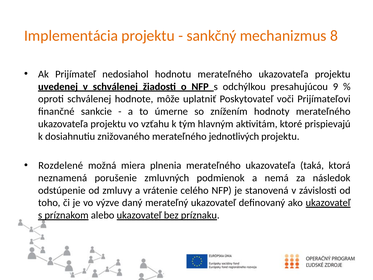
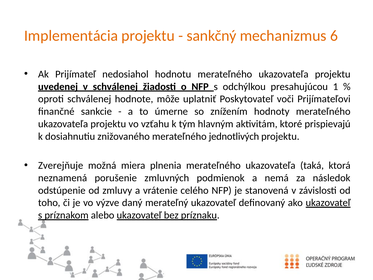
8: 8 -> 6 (334, 36)
9: 9 -> 1 (336, 87)
Rozdelené: Rozdelené -> Zverejňuje (61, 165)
